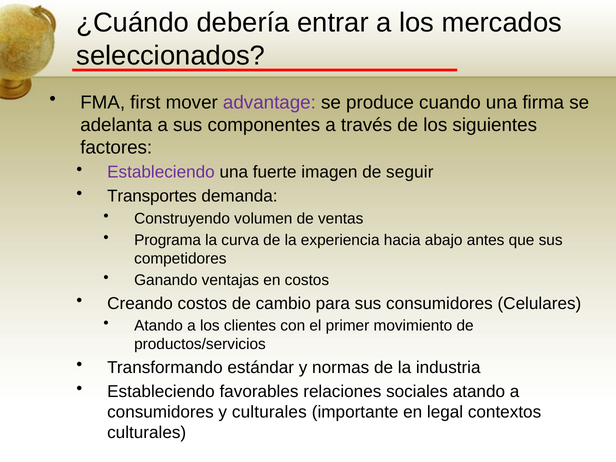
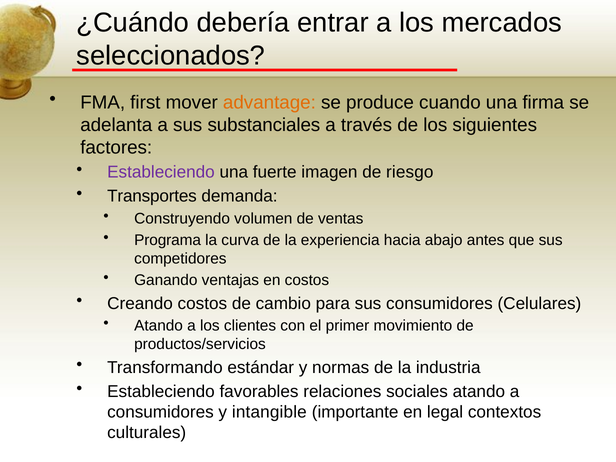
advantage colour: purple -> orange (269, 102)
componentes: componentes -> substanciales (264, 125)
seguir: seguir -> riesgo (410, 172)
y culturales: culturales -> intangible (269, 412)
